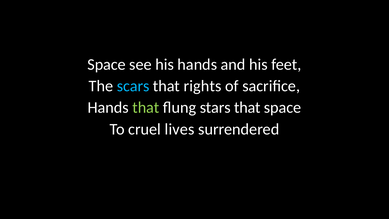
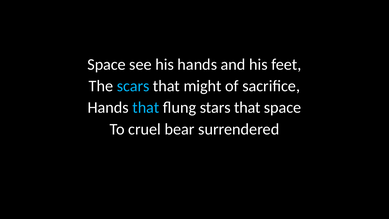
rights: rights -> might (203, 86)
that colour: light green -> light blue (146, 107)
lives: lives -> bear (180, 129)
